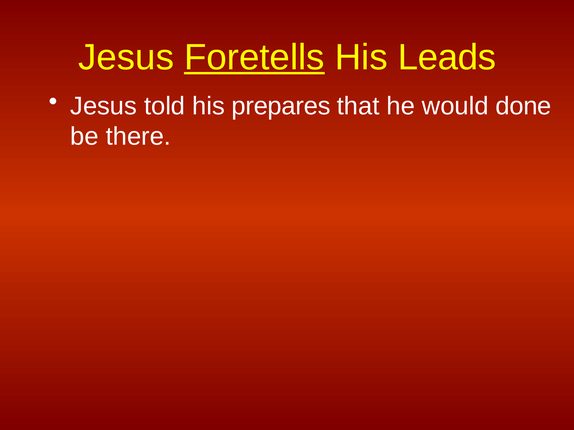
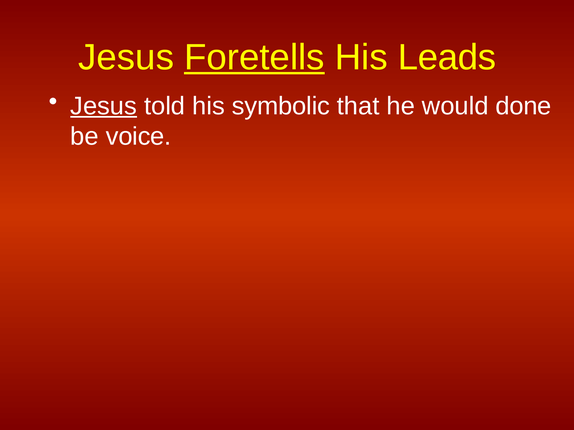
Jesus underline: none -> present (104, 106)
prepares: prepares -> symbolic (281, 106)
there: there -> voice (139, 137)
